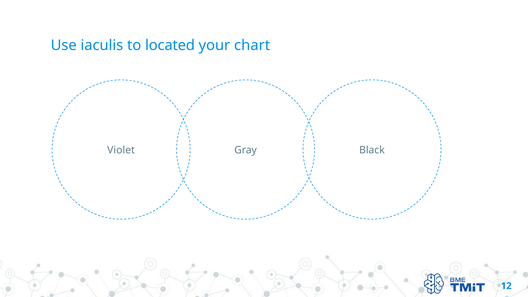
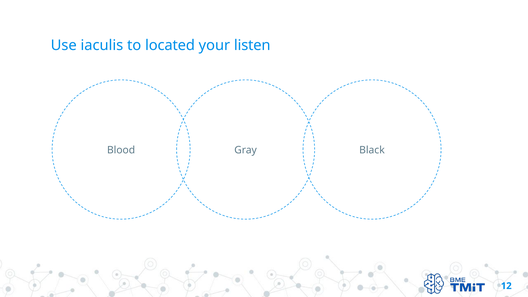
chart: chart -> listen (252, 45)
Violet: Violet -> Blood (121, 150)
